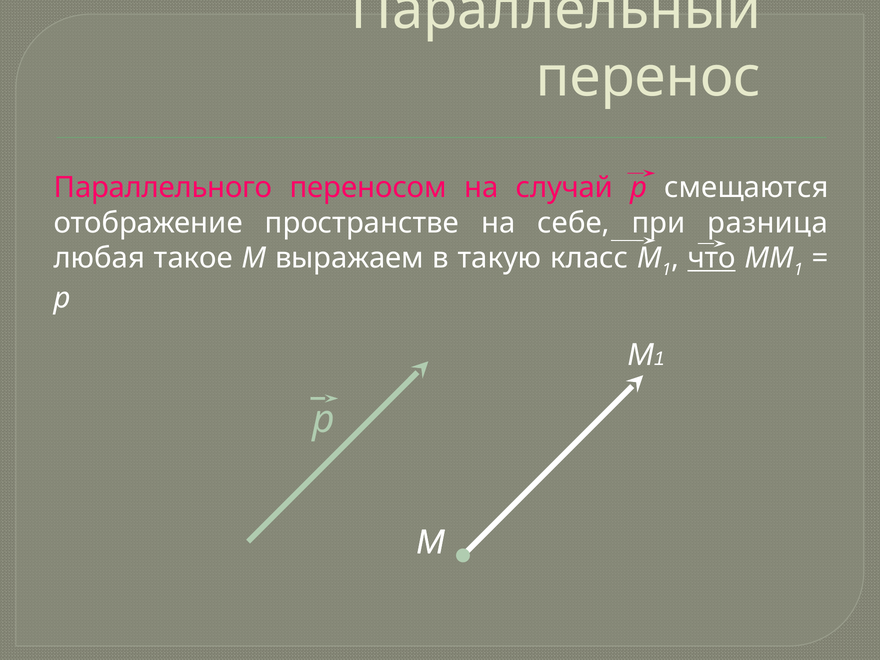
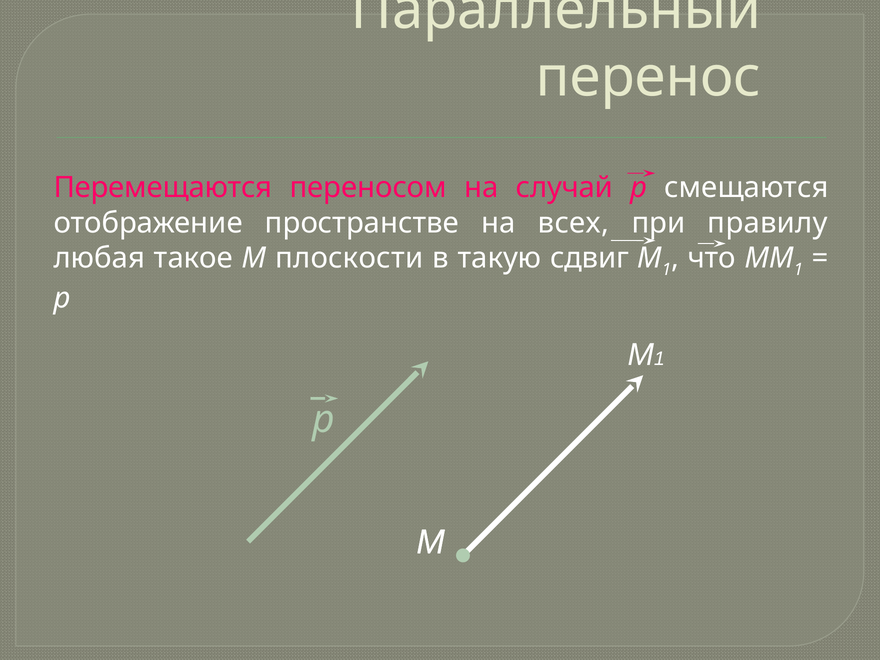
Параллельного: Параллельного -> Перемещаются (163, 188)
себе: себе -> всех (573, 223)
разница: разница -> правилу (768, 223)
выражаем: выражаем -> плоскости (349, 258)
класс: класс -> сдвиг (590, 258)
что underline: present -> none (712, 258)
